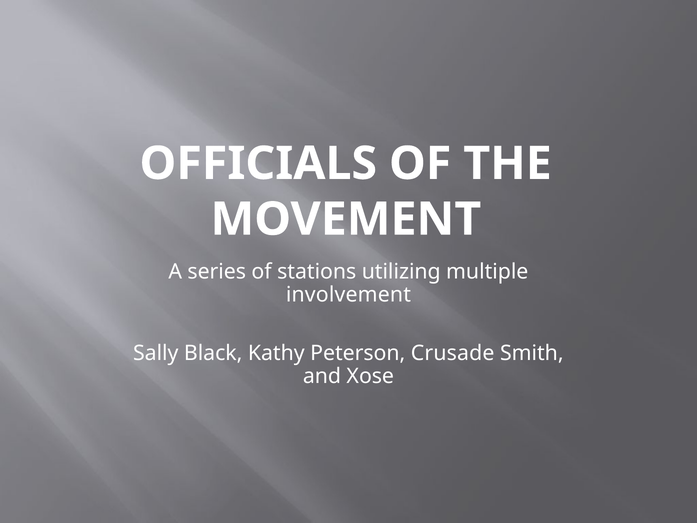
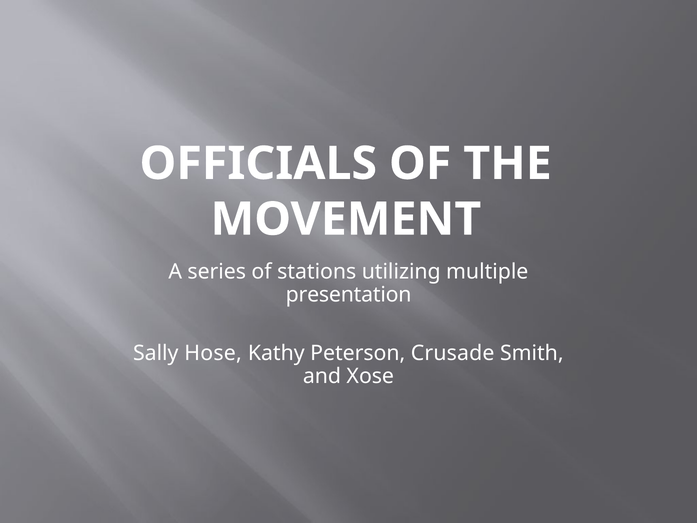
involvement: involvement -> presentation (349, 295)
Black: Black -> Hose (213, 353)
